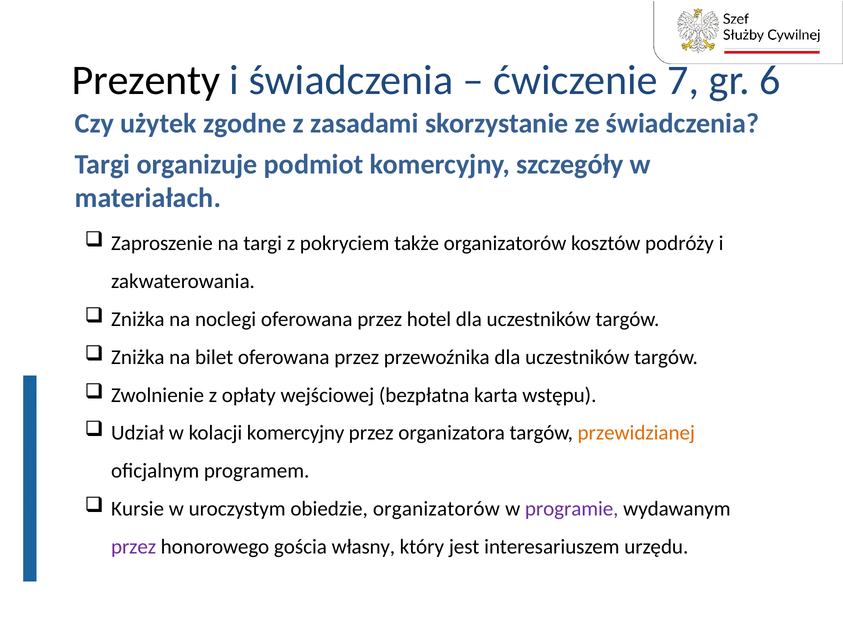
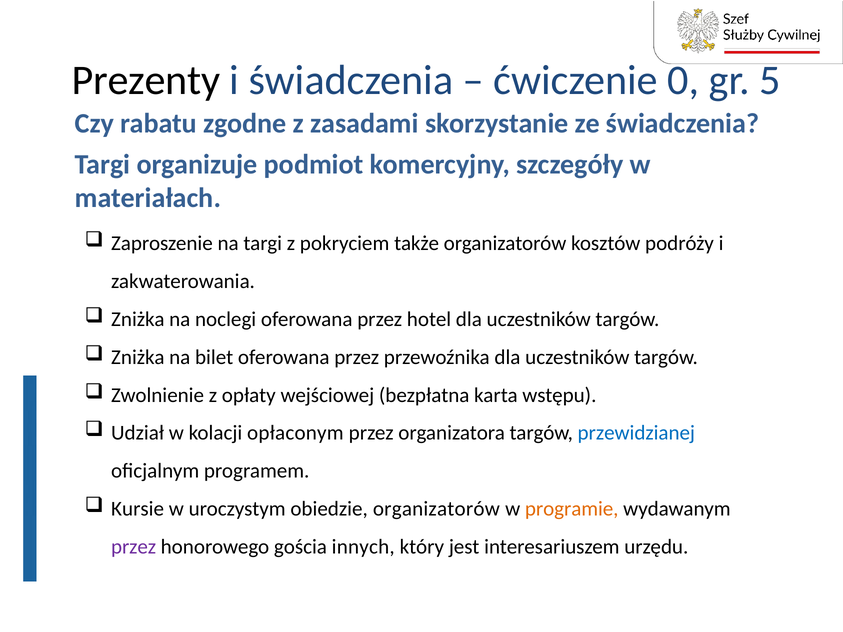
7: 7 -> 0 (683, 80)
6: 6 -> 5 (770, 80)
użytek: użytek -> rabatu (159, 124)
kolacji komercyjny: komercyjny -> opłaconym (295, 433)
przewidzianej colour: orange -> blue (636, 433)
programie colour: purple -> orange (572, 509)
własny: własny -> innych (363, 547)
